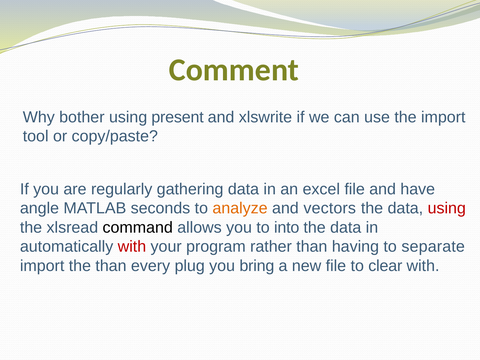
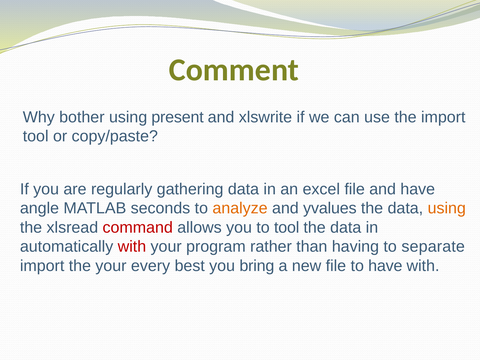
vectors: vectors -> yvalues (330, 208)
using colour: red -> orange (447, 208)
command colour: black -> red (138, 227)
to into: into -> tool (287, 227)
the than: than -> your (111, 266)
plug: plug -> best (190, 266)
to clear: clear -> have (385, 266)
